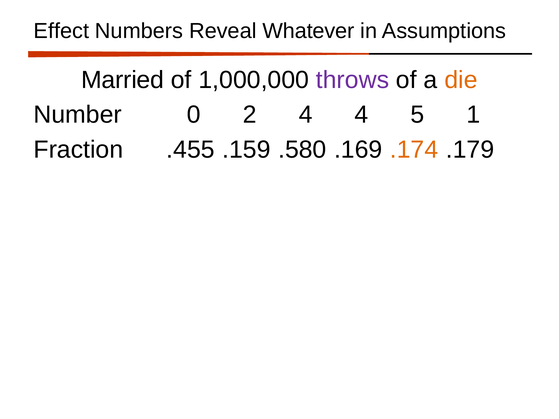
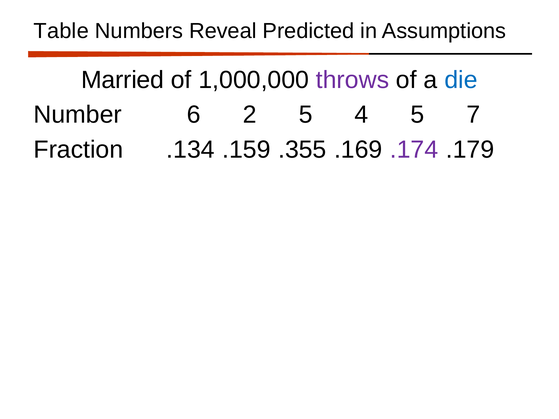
Effect: Effect -> Table (61, 31)
Whatever: Whatever -> Predicted (308, 31)
die colour: orange -> blue (461, 80)
0: 0 -> 6 (194, 115)
2 4: 4 -> 5 (306, 115)
1: 1 -> 7 (473, 115)
.455: .455 -> .134 (190, 150)
.580: .580 -> .355 (302, 150)
.174 colour: orange -> purple (414, 150)
